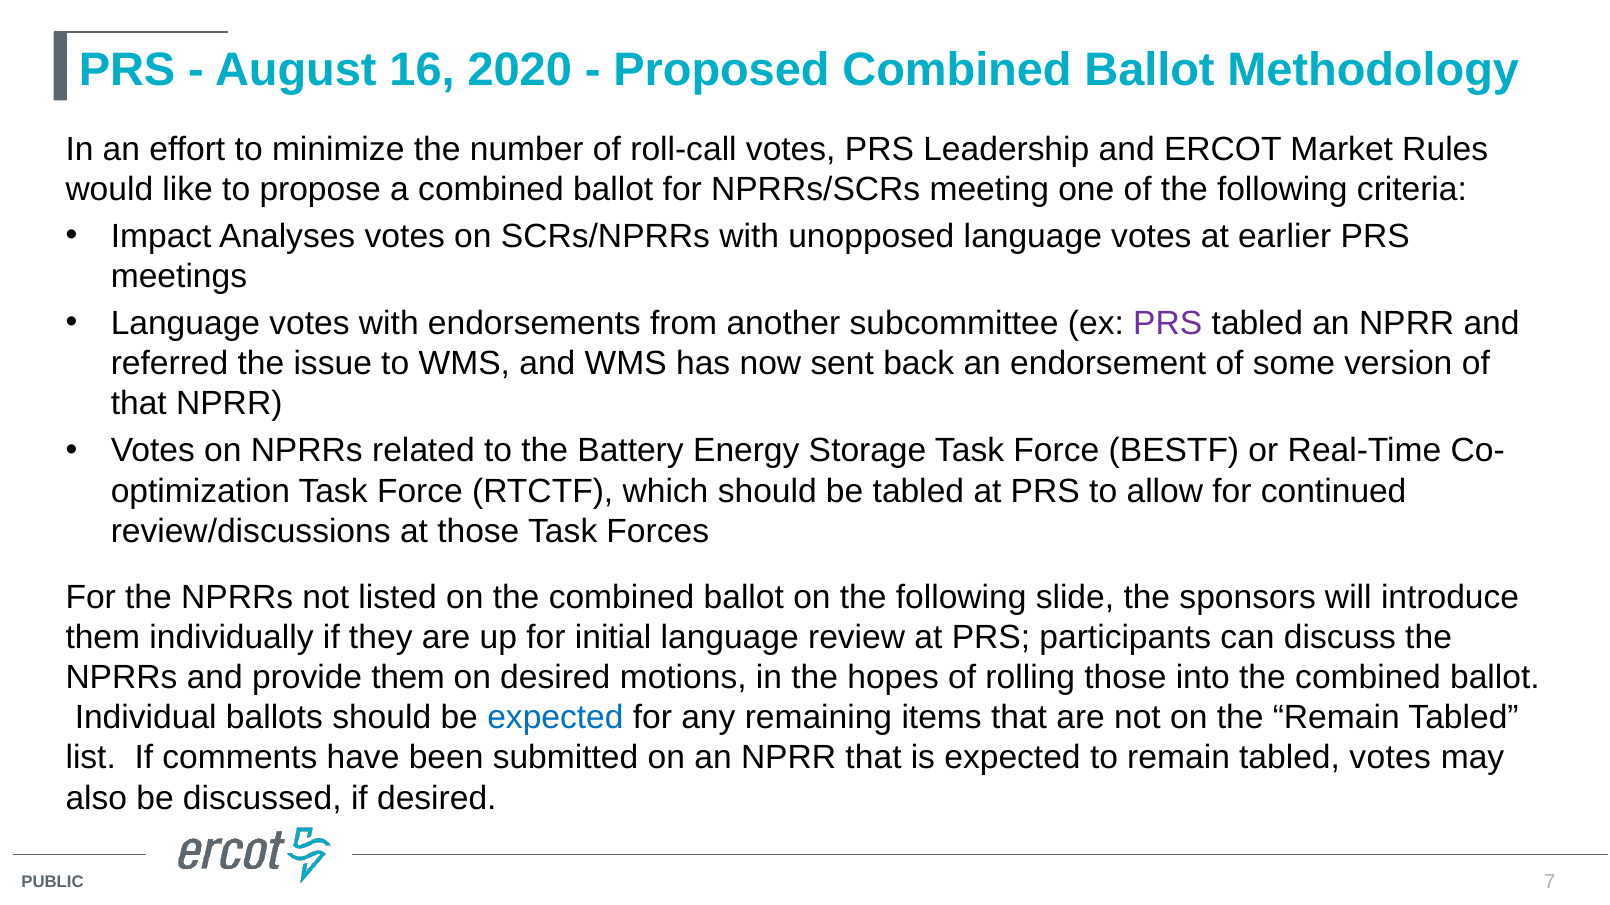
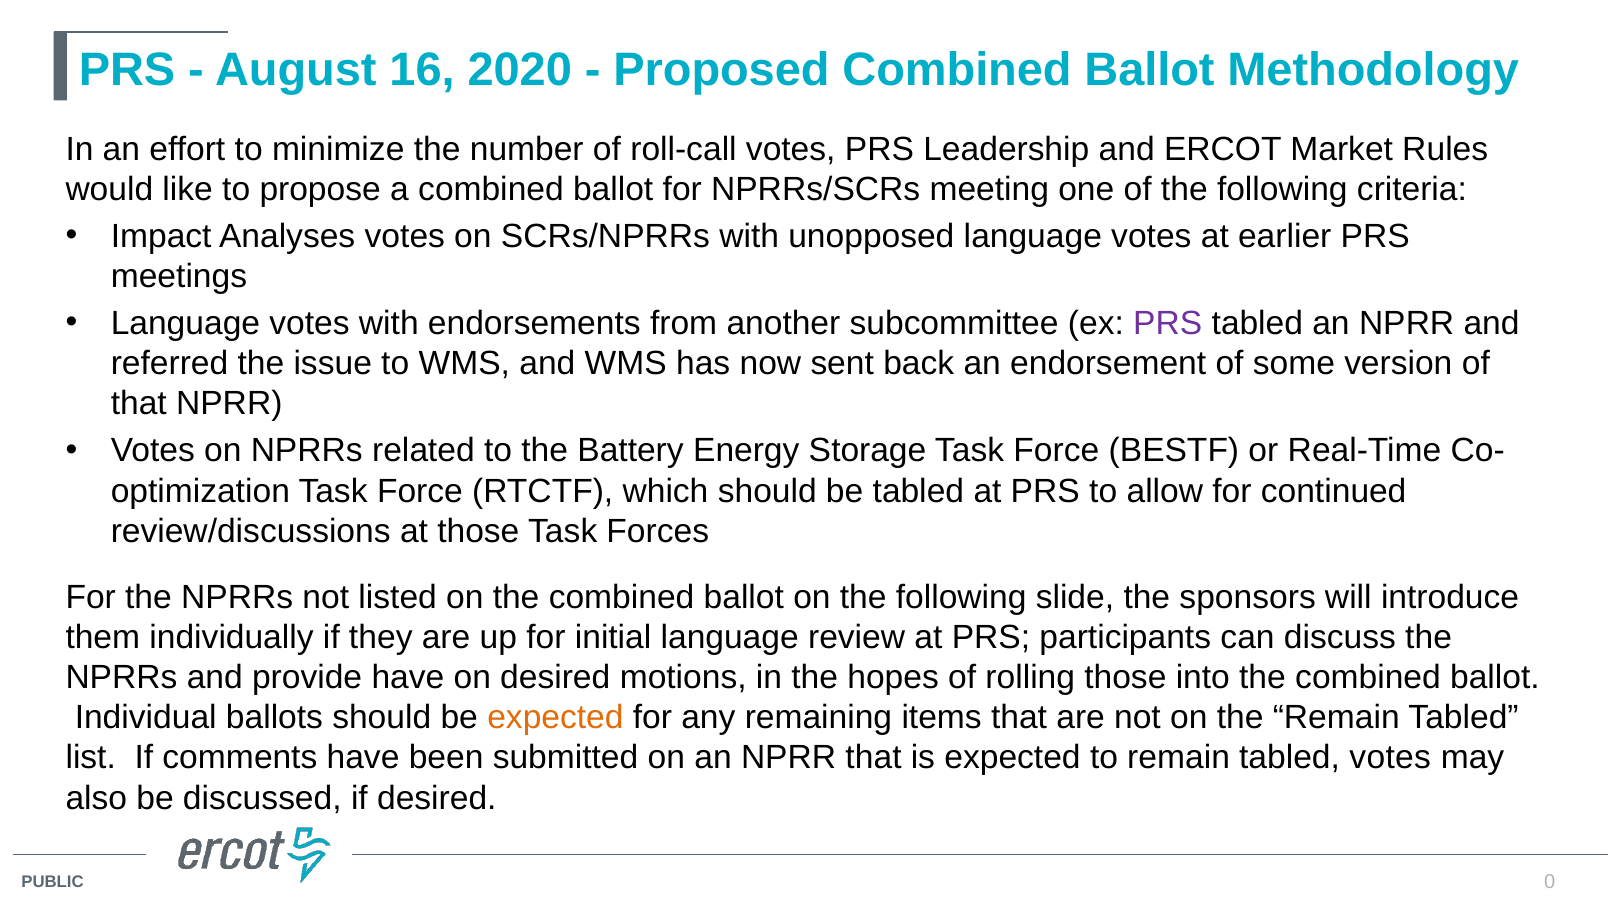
provide them: them -> have (408, 678)
expected colour: blue -> orange (555, 718)
7: 7 -> 0 (1550, 882)
